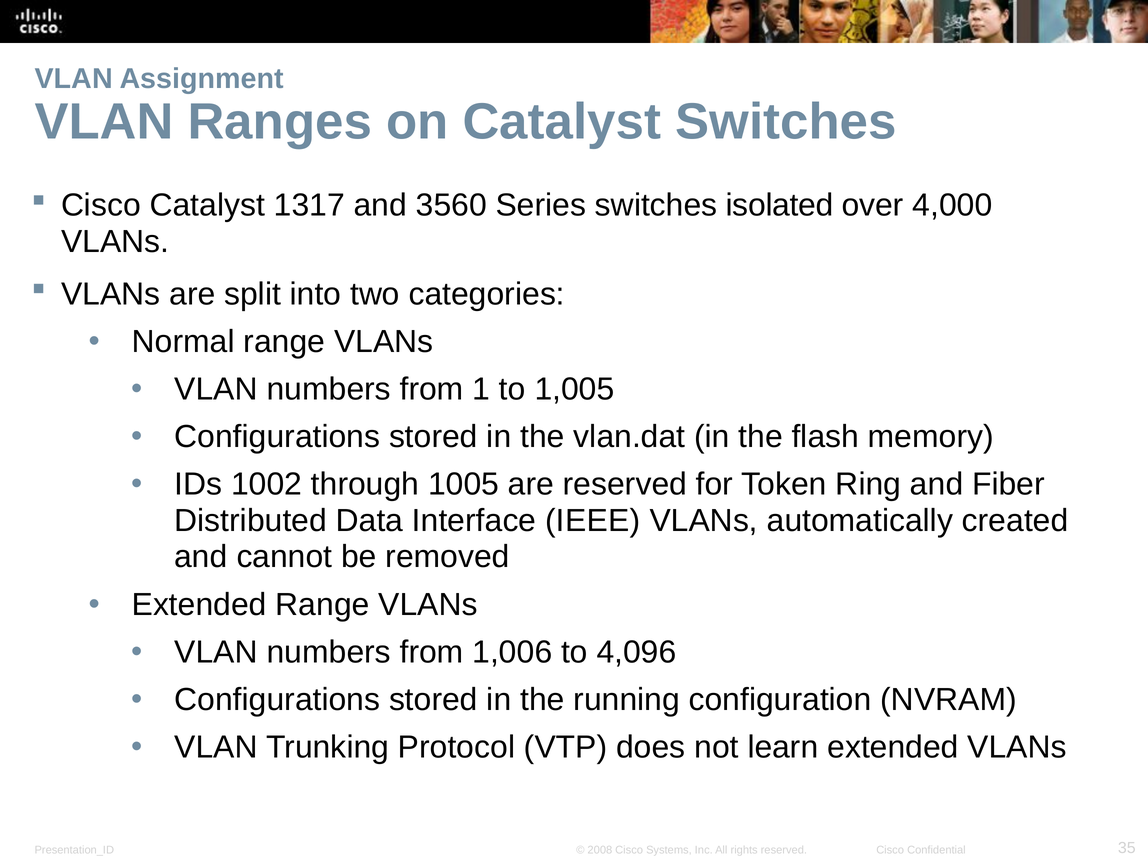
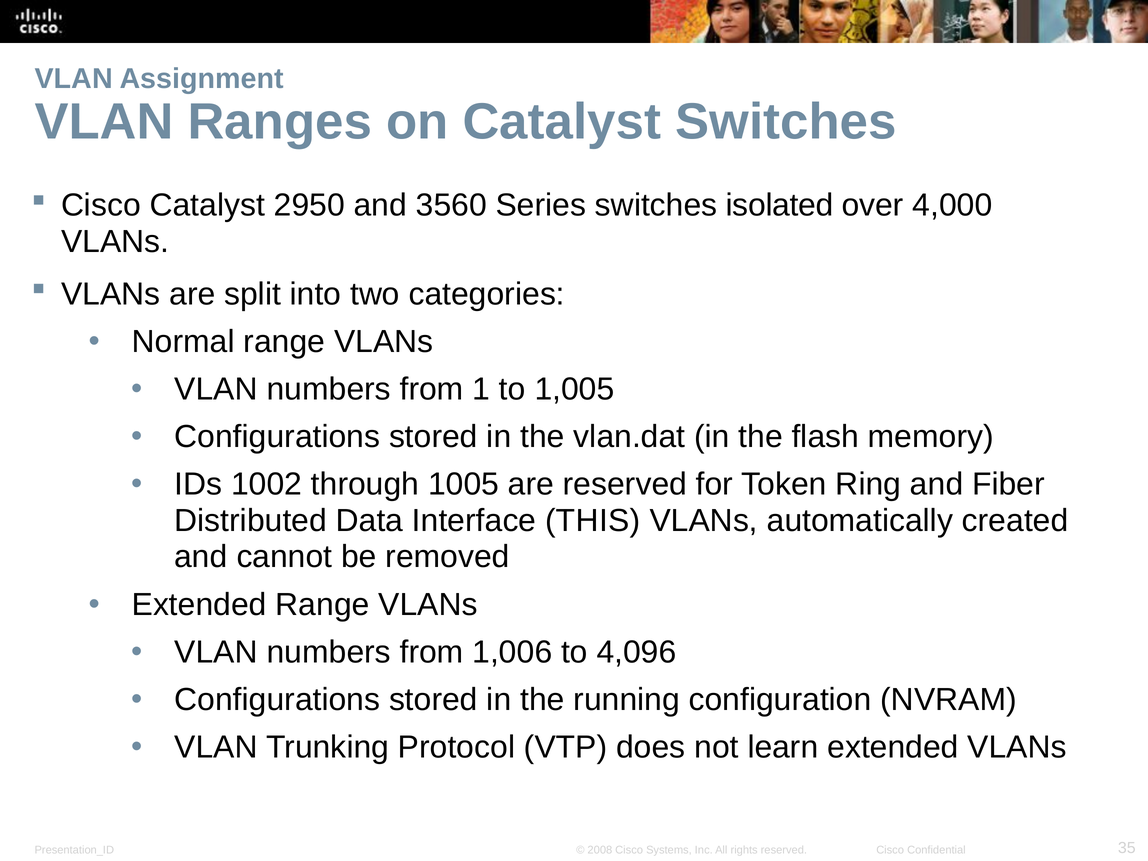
1317: 1317 -> 2950 (309, 205)
IEEE: IEEE -> THIS (593, 521)
